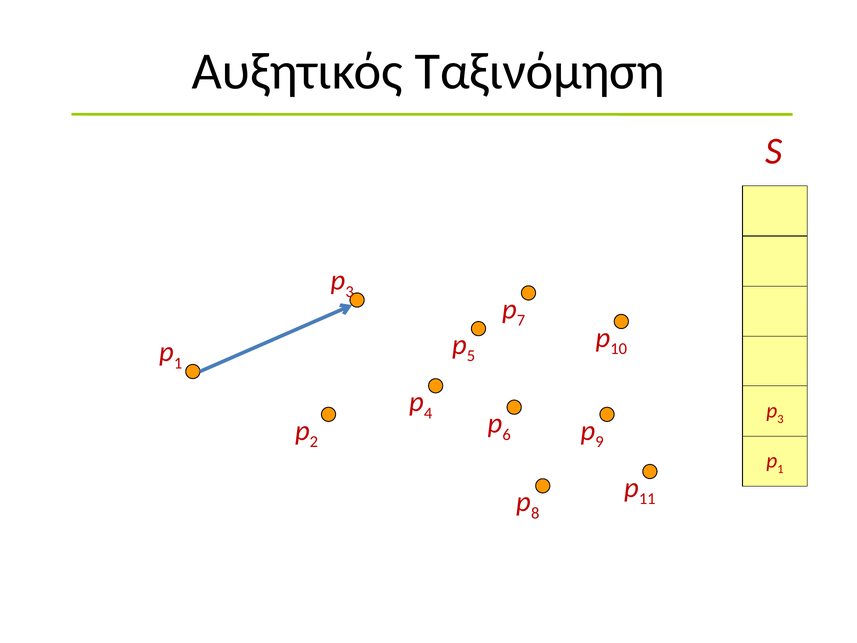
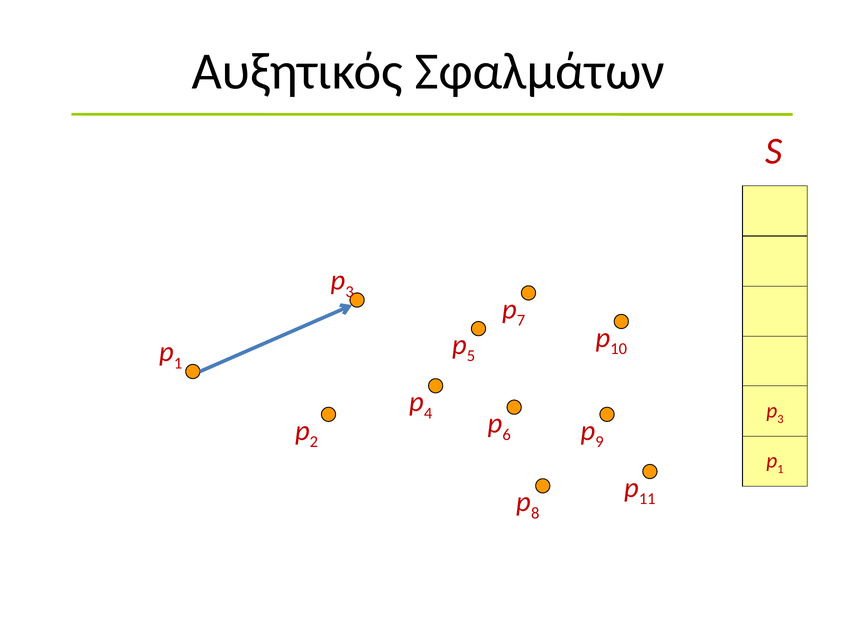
Ταξινόμηση: Ταξινόμηση -> Σφαλμάτων (540, 71)
